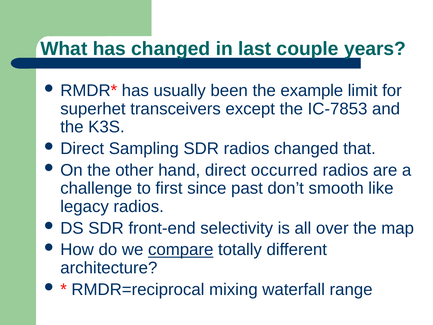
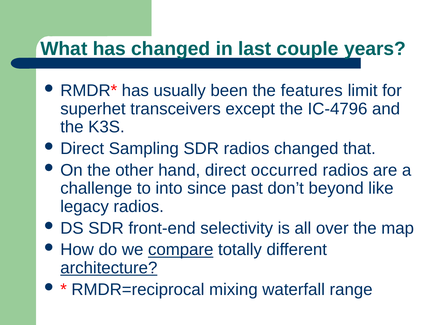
example: example -> features (312, 91)
IC-7853: IC-7853 -> IC-4796 (338, 109)
first: first -> into (169, 188)
smooth: smooth -> beyond (336, 188)
architecture underline: none -> present (109, 268)
